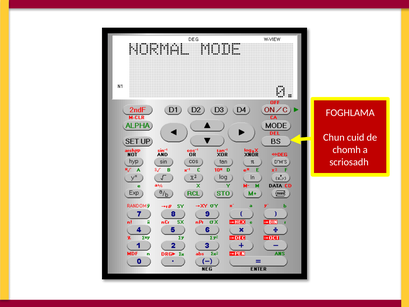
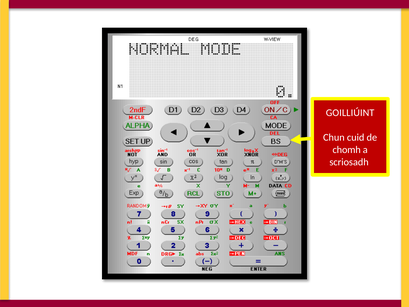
FOGHLAMA: FOGHLAMA -> GOILLIÚINT (350, 113)
